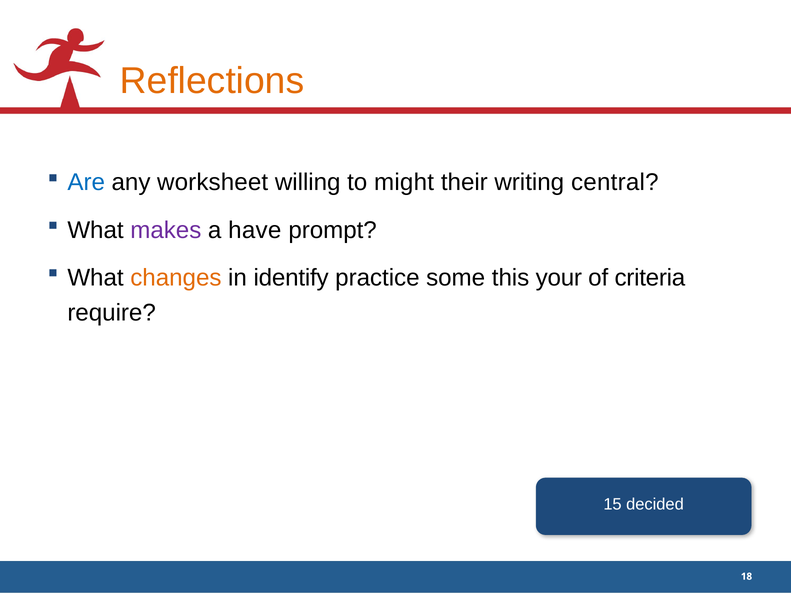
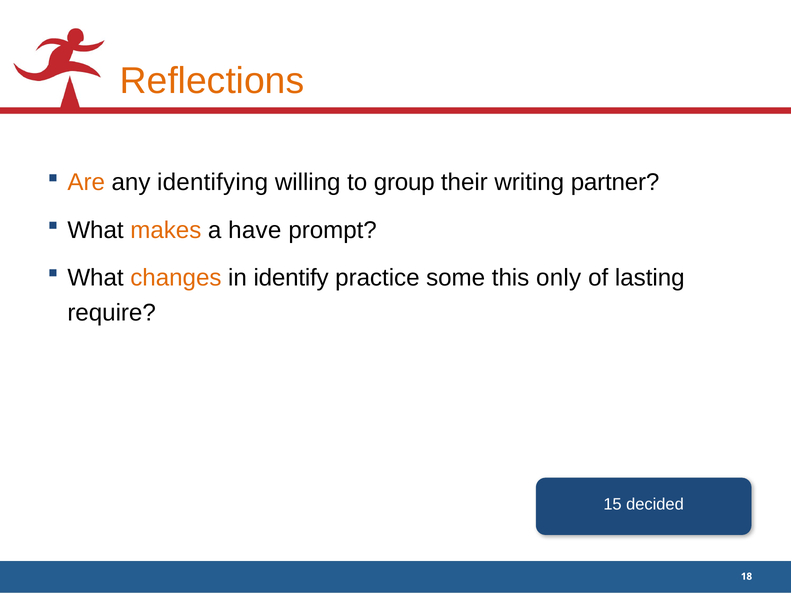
Are colour: blue -> orange (86, 183)
worksheet: worksheet -> identifying (213, 183)
might: might -> group (404, 183)
central: central -> partner (615, 183)
makes colour: purple -> orange (166, 230)
your: your -> only (559, 278)
criteria: criteria -> lasting (650, 278)
